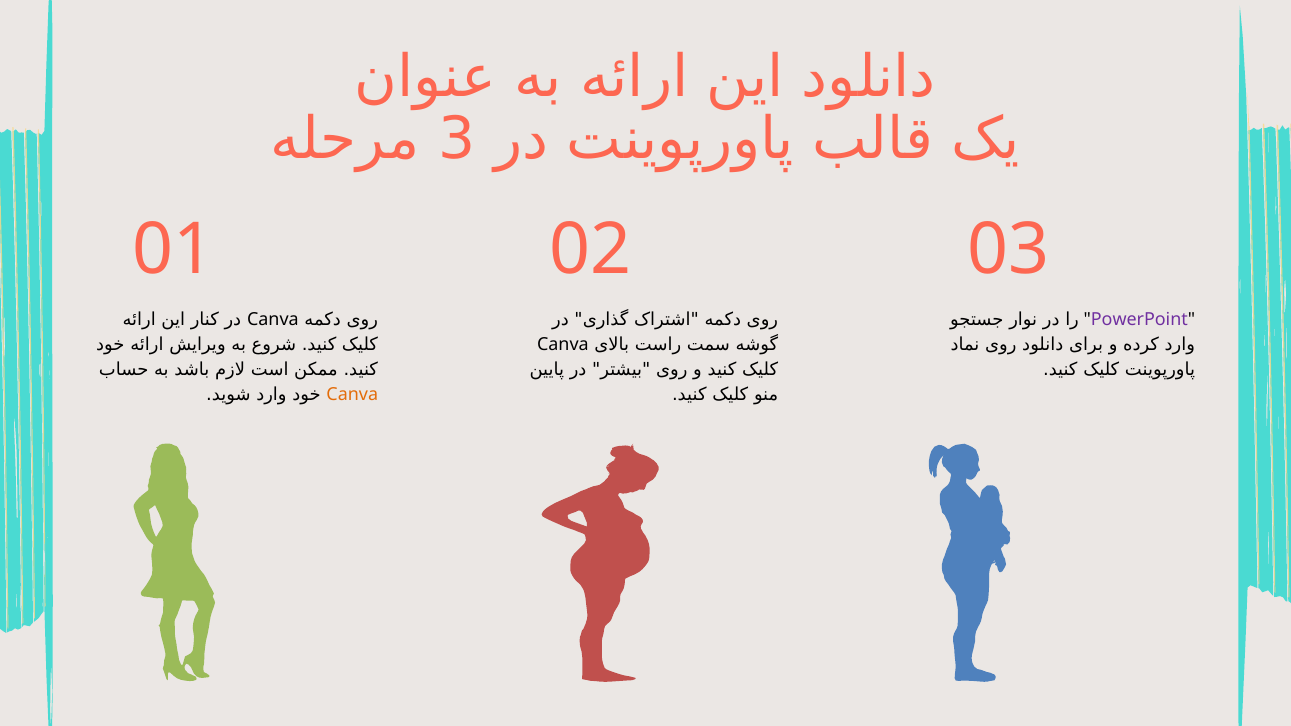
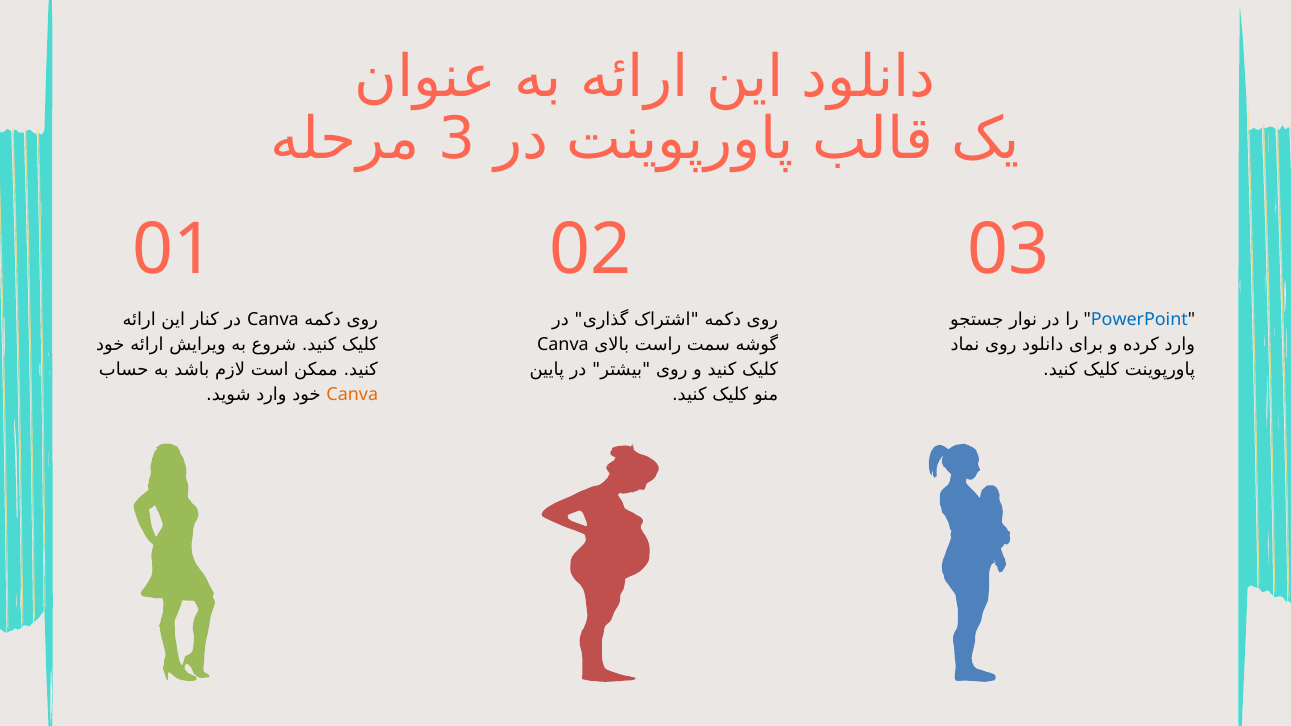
PowerPoint colour: purple -> blue (1139, 320)
